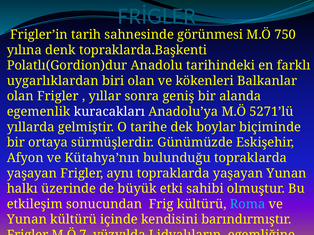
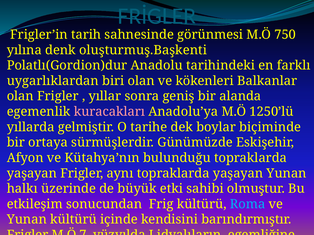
topraklarda.Başkenti: topraklarda.Başkenti -> oluşturmuş.Başkenti (143, 50)
kuracakları colour: white -> pink (109, 112)
5271’lü: 5271’lü -> 1250’lü (272, 112)
